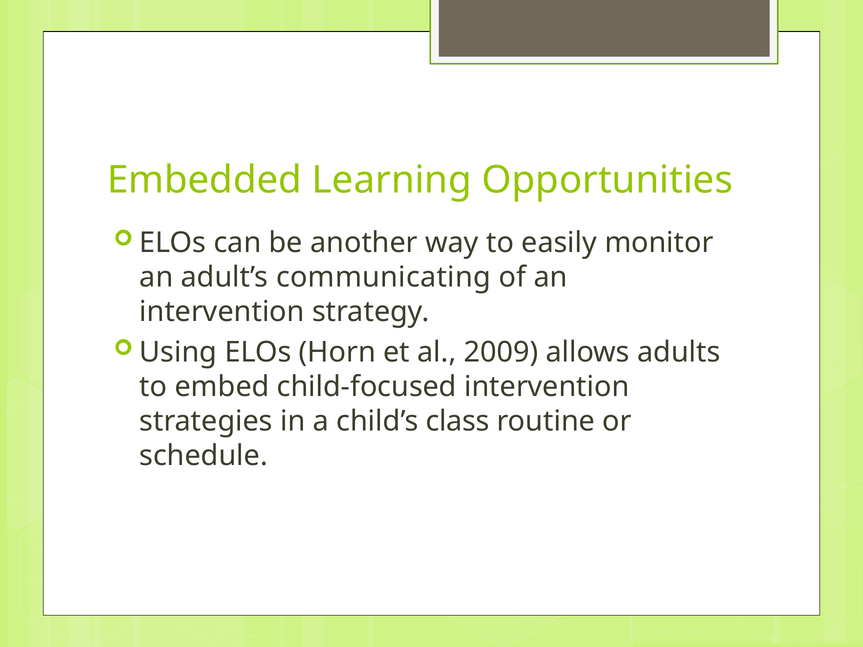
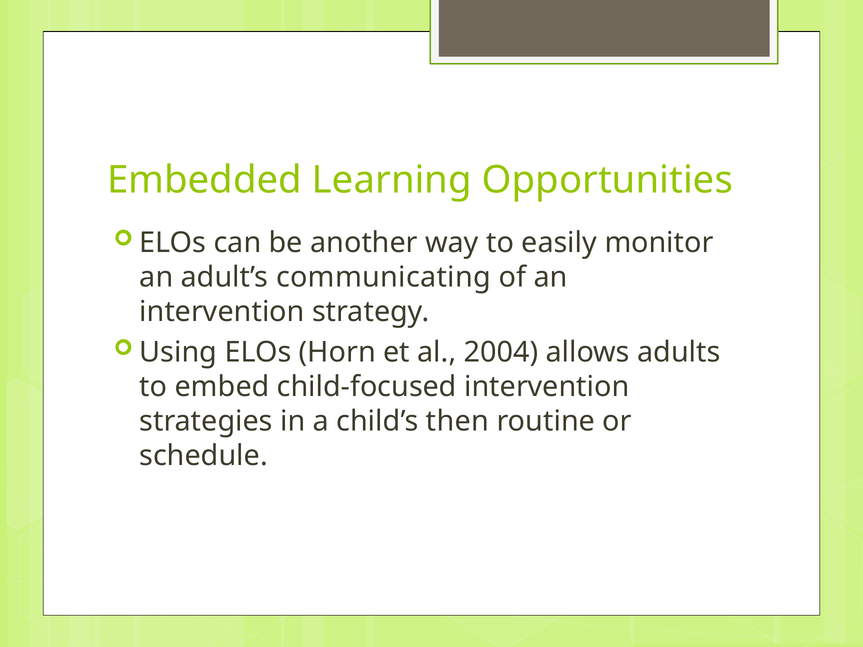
2009: 2009 -> 2004 (501, 352)
class: class -> then (457, 421)
